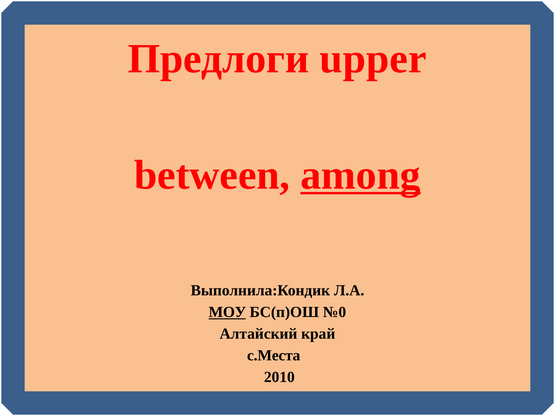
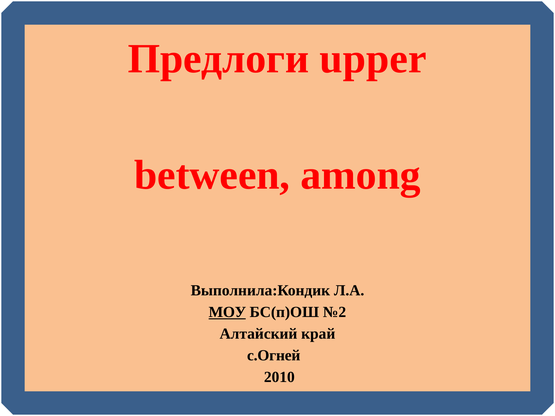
among underline: present -> none (360, 175)
№0: №0 -> №2 (335, 312)
с.Места: с.Места -> с.Огней (274, 356)
